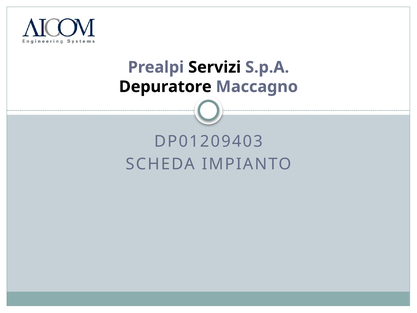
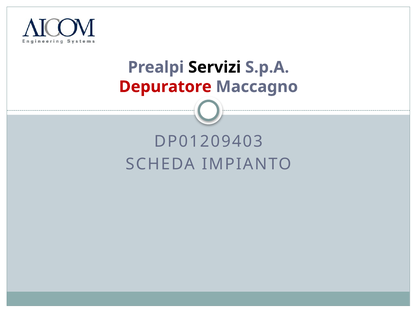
Depuratore colour: black -> red (165, 87)
